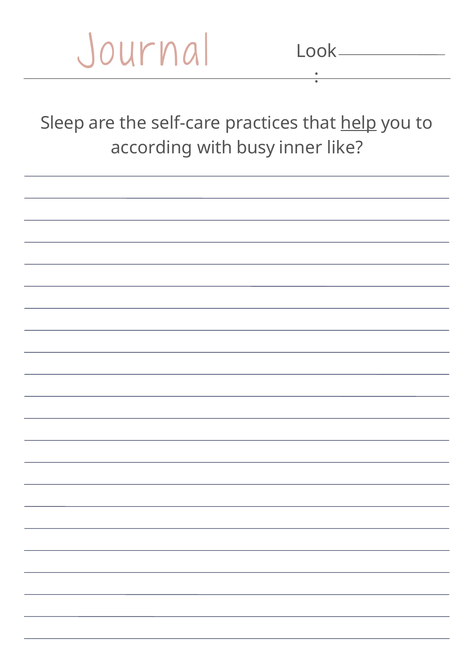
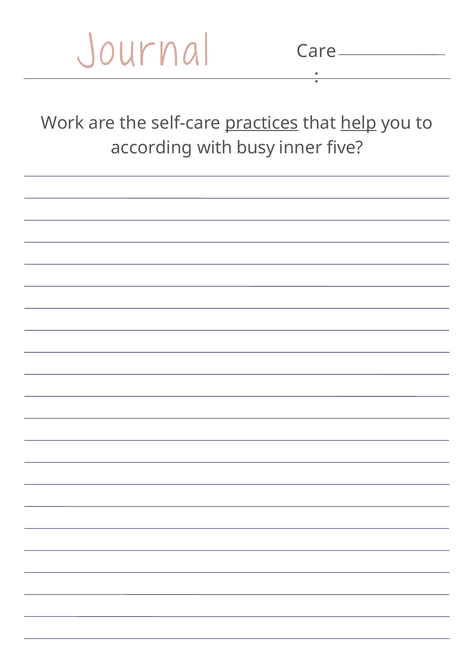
Look: Look -> Care (316, 51)
Sleep: Sleep -> Work (62, 123)
practices underline: none -> present (262, 123)
like: like -> five (345, 148)
